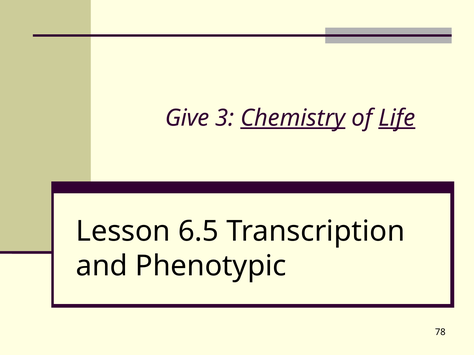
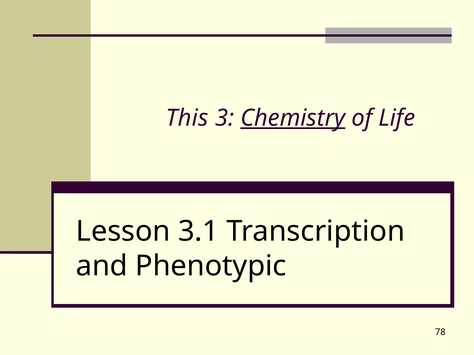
Give: Give -> This (187, 118)
Life underline: present -> none (397, 118)
6.5: 6.5 -> 3.1 (198, 232)
